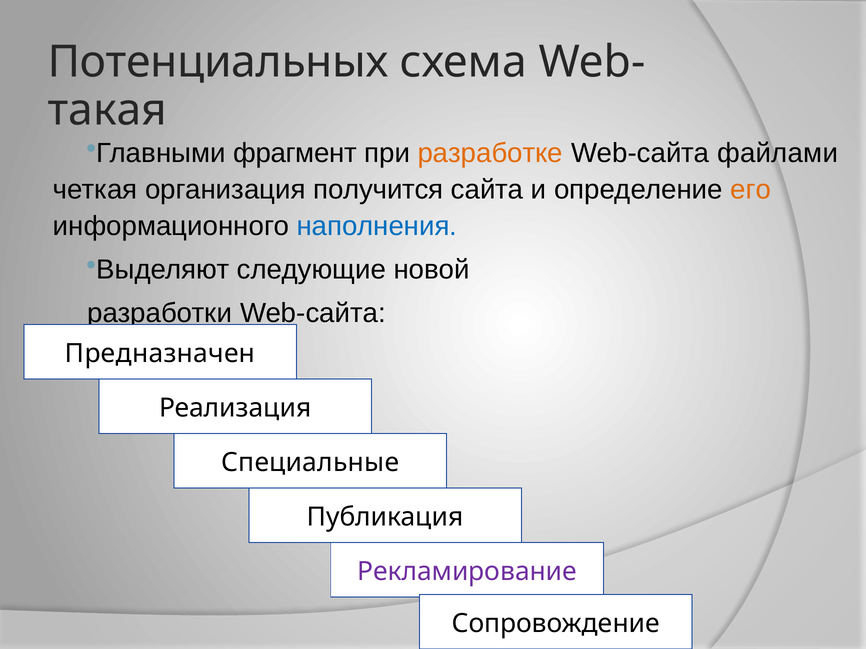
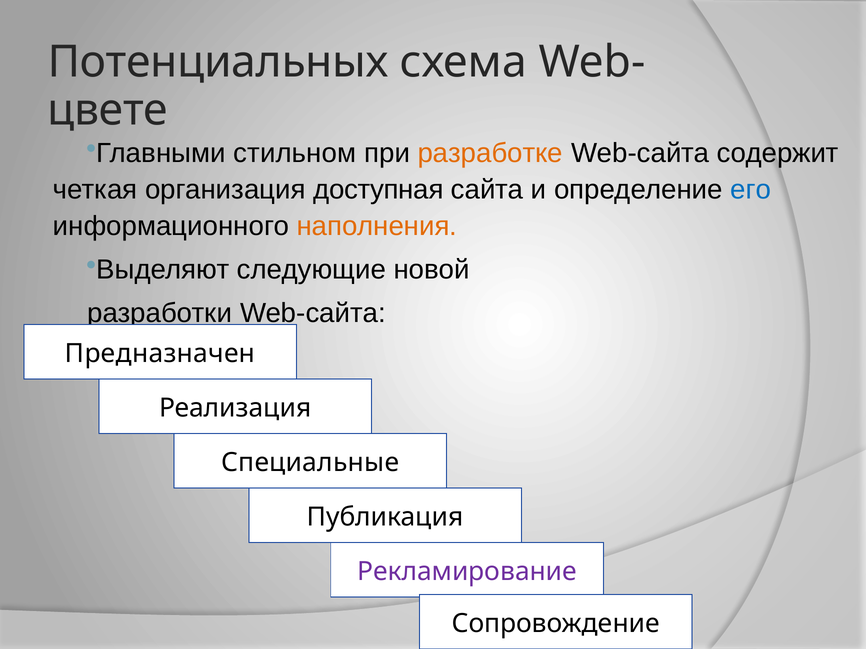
такая: такая -> цвете (108, 110)
фрагмент: фрагмент -> стильном (295, 153)
файлами: файлами -> содержит (778, 153)
получится: получится -> доступная (378, 190)
его colour: orange -> blue (751, 190)
наполнения colour: blue -> orange (377, 226)
